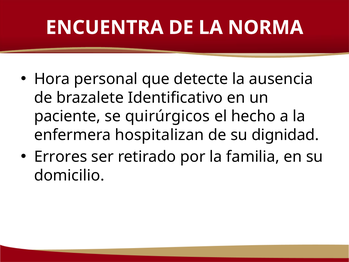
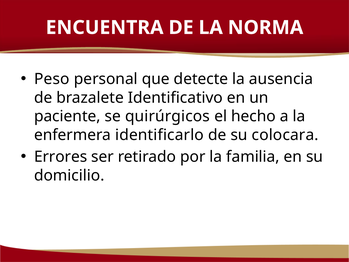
Hora: Hora -> Peso (52, 79)
hospitalizan: hospitalizan -> identificarlo (159, 135)
dignidad: dignidad -> colocara (285, 135)
